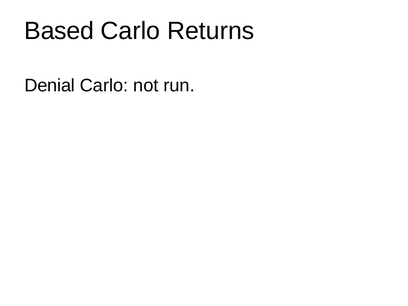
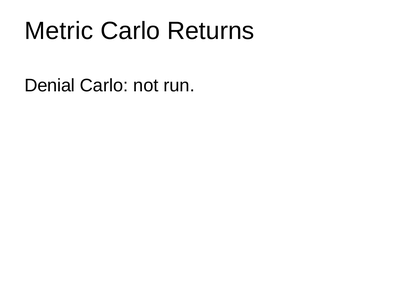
Based: Based -> Metric (59, 31)
